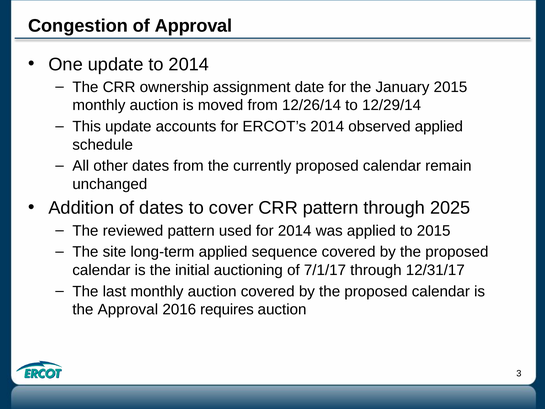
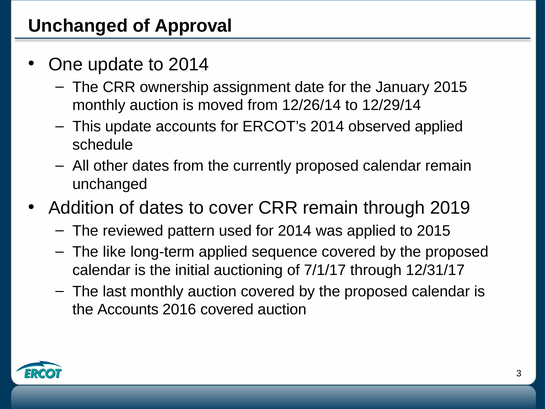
Congestion: Congestion -> Unchanged (78, 26)
CRR pattern: pattern -> remain (331, 208)
2025: 2025 -> 2019 (450, 208)
site: site -> like (114, 252)
the Approval: Approval -> Accounts (128, 309)
2016 requires: requires -> covered (227, 309)
